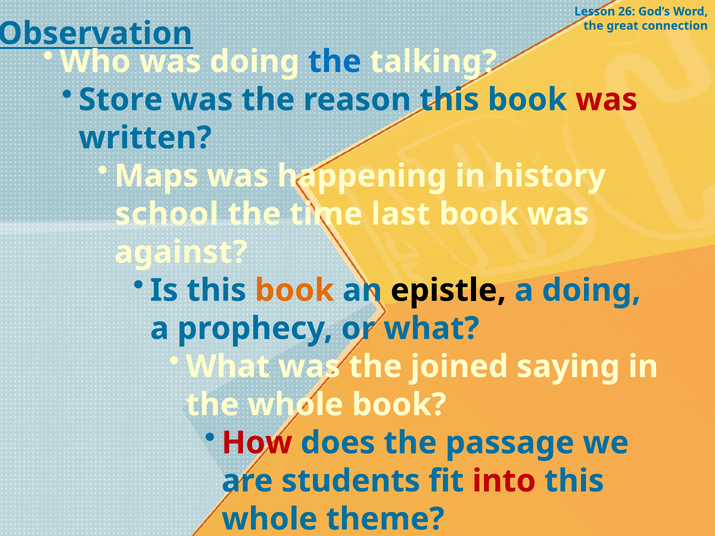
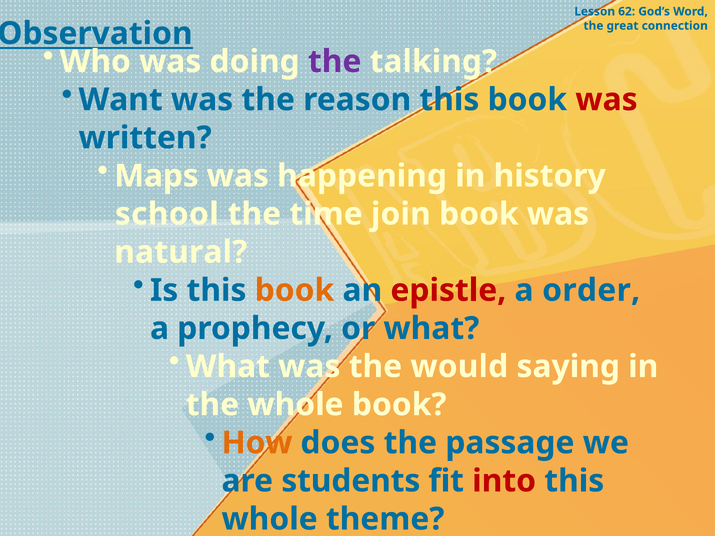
26: 26 -> 62 (627, 11)
the colour: blue -> purple (335, 62)
Store: Store -> Want (121, 100)
last: last -> join (401, 214)
against: against -> natural (181, 252)
epistle colour: black -> red (448, 290)
a doing: doing -> order (591, 290)
joined: joined -> would (459, 367)
How colour: red -> orange (257, 443)
